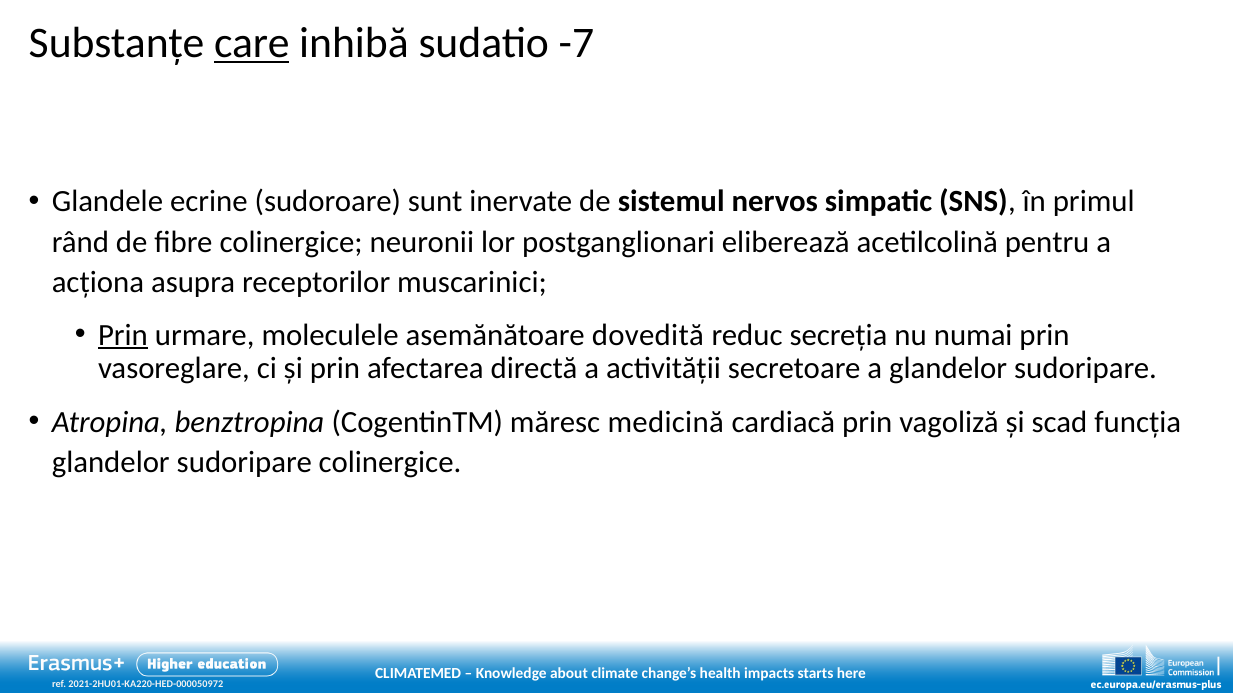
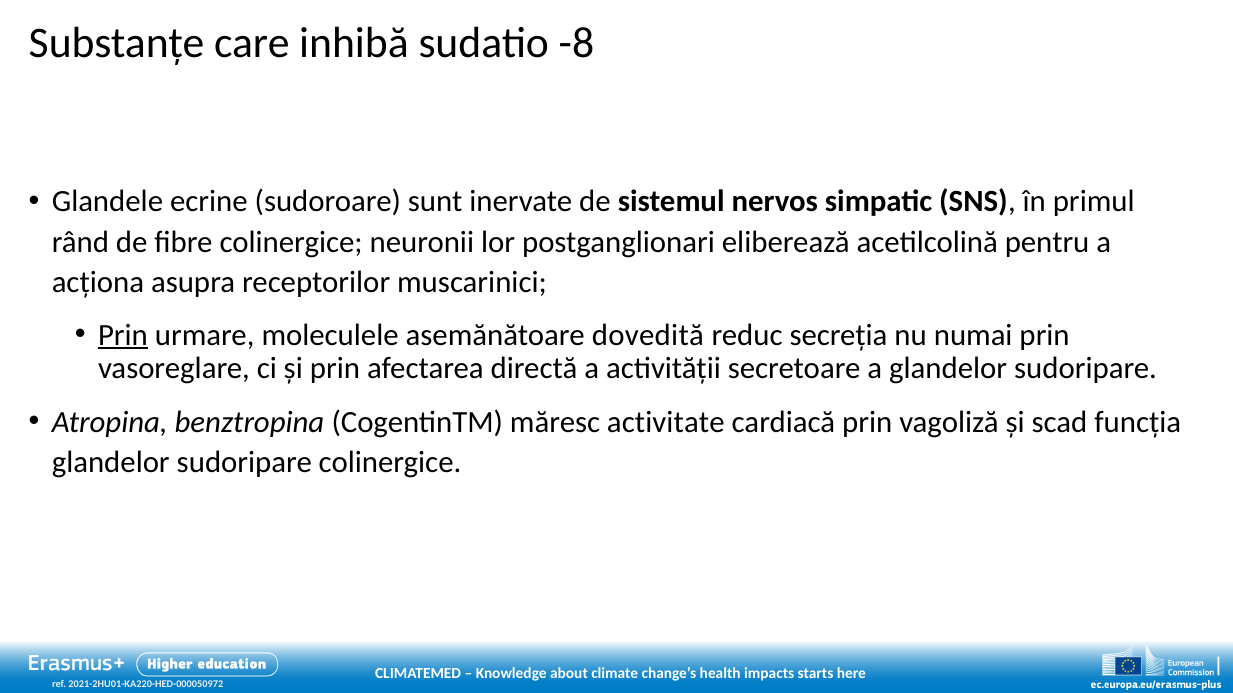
care underline: present -> none (252, 43)
-7: -7 -> -8 (576, 43)
medicină: medicină -> activitate (666, 422)
